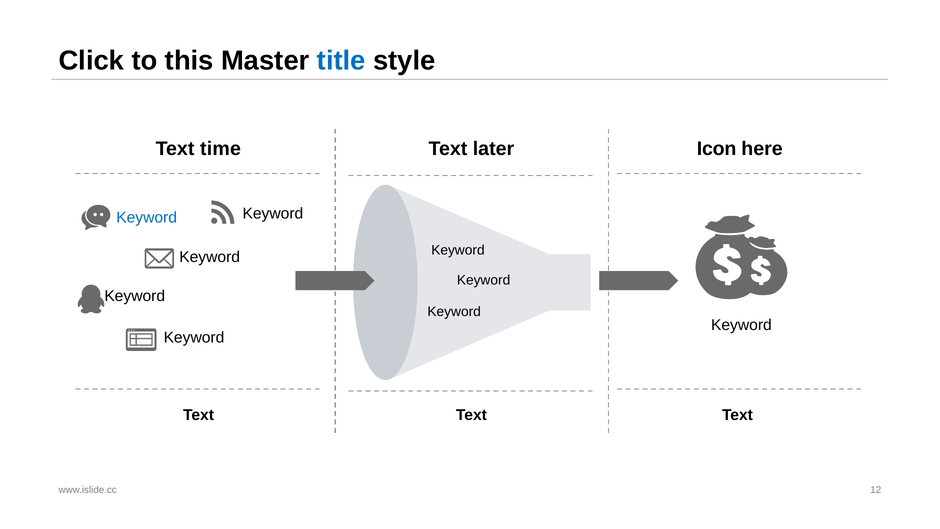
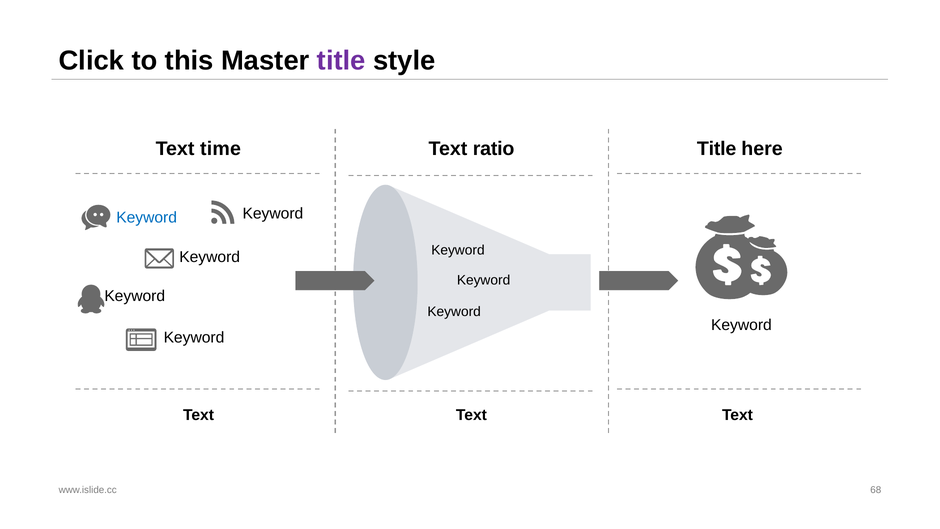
title colour: blue -> purple (341, 61)
later: later -> ratio (494, 149)
Icon: Icon -> Title (717, 149)
12: 12 -> 68 (876, 490)
